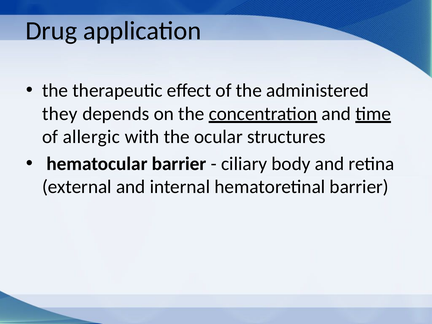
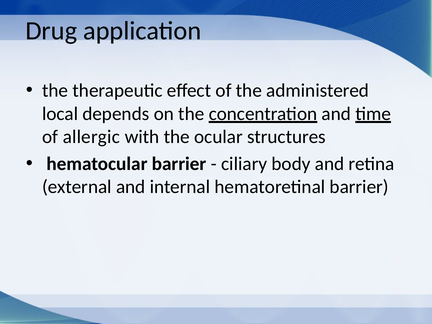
they: they -> local (60, 114)
